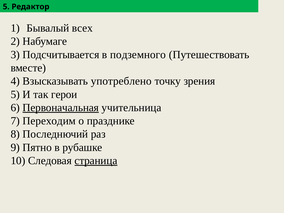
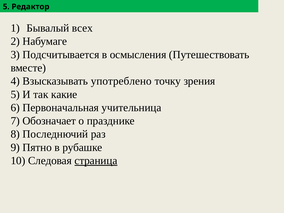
подземного: подземного -> осмысления (138, 55)
герои: герои -> какие (64, 94)
Первоначальная underline: present -> none (61, 108)
Переходим: Переходим -> Обозначает (49, 121)
